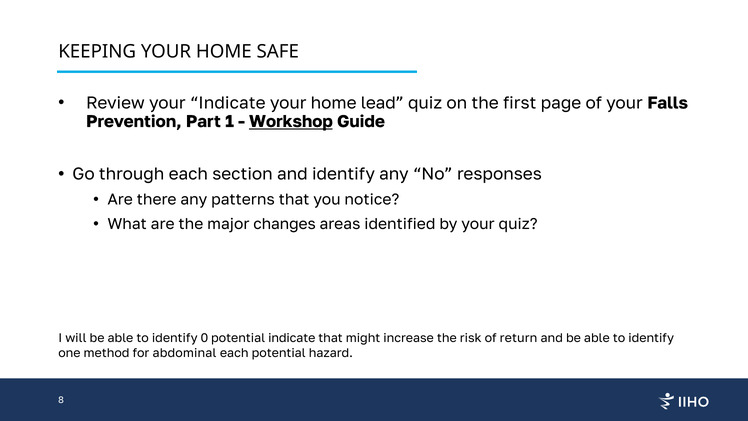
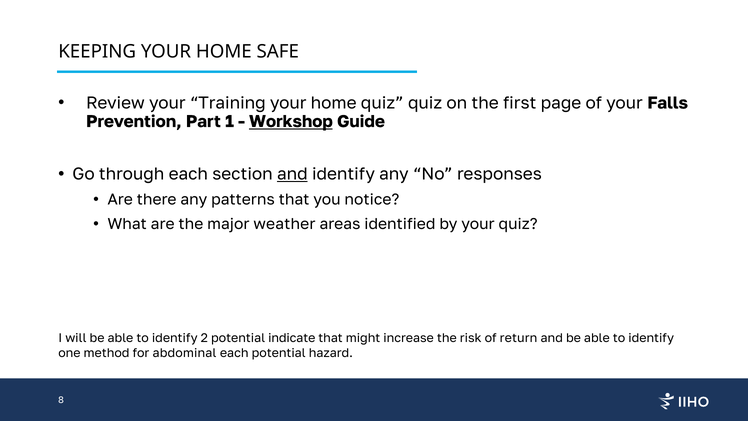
your Indicate: Indicate -> Training (228, 103)
home lead: lead -> quiz (382, 103)
and underline: none -> present (292, 174)
changes: changes -> weather (284, 224)
0: 0 -> 2 (204, 338)
